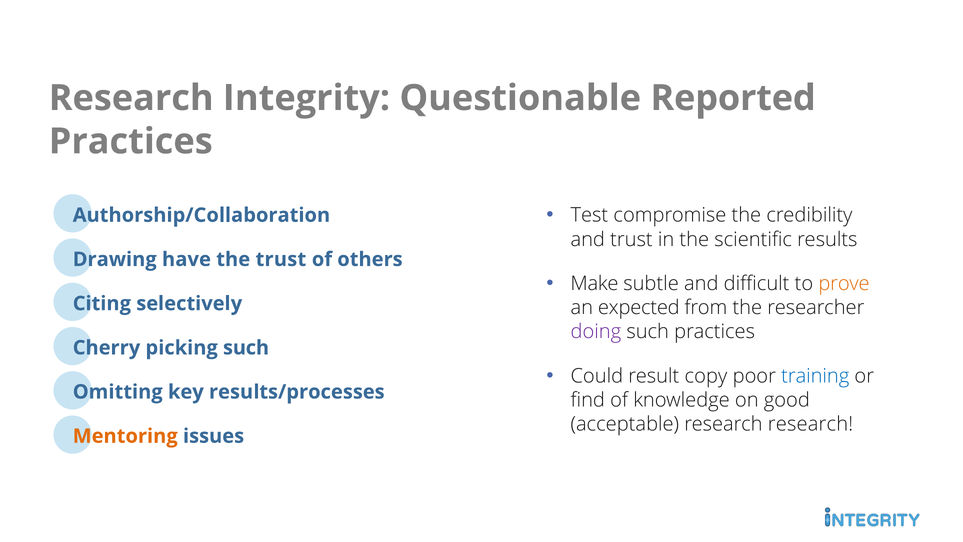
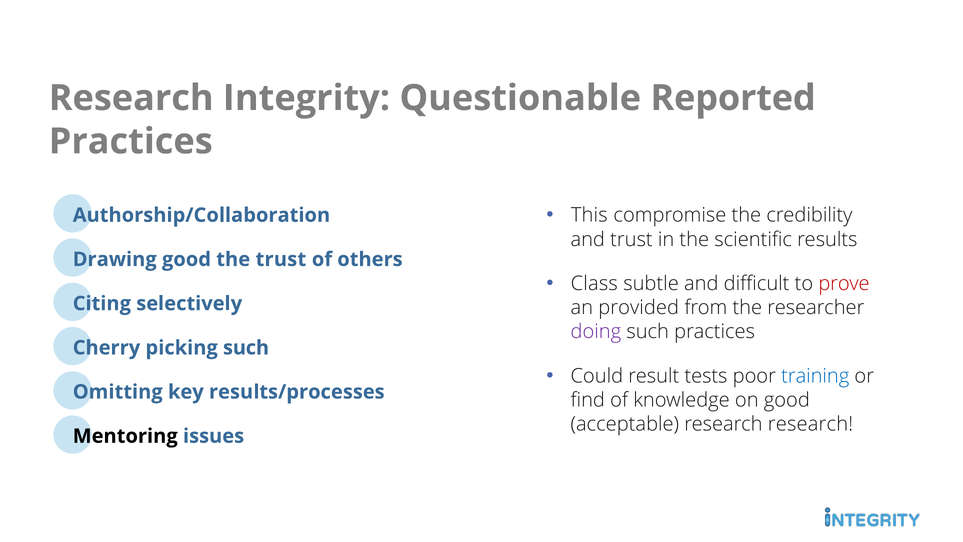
Test: Test -> This (589, 215)
Drawing have: have -> good (186, 259)
Make: Make -> Class (594, 283)
prove colour: orange -> red (844, 283)
expected: expected -> provided (639, 308)
copy: copy -> tests (706, 376)
Mentoring colour: orange -> black (125, 436)
